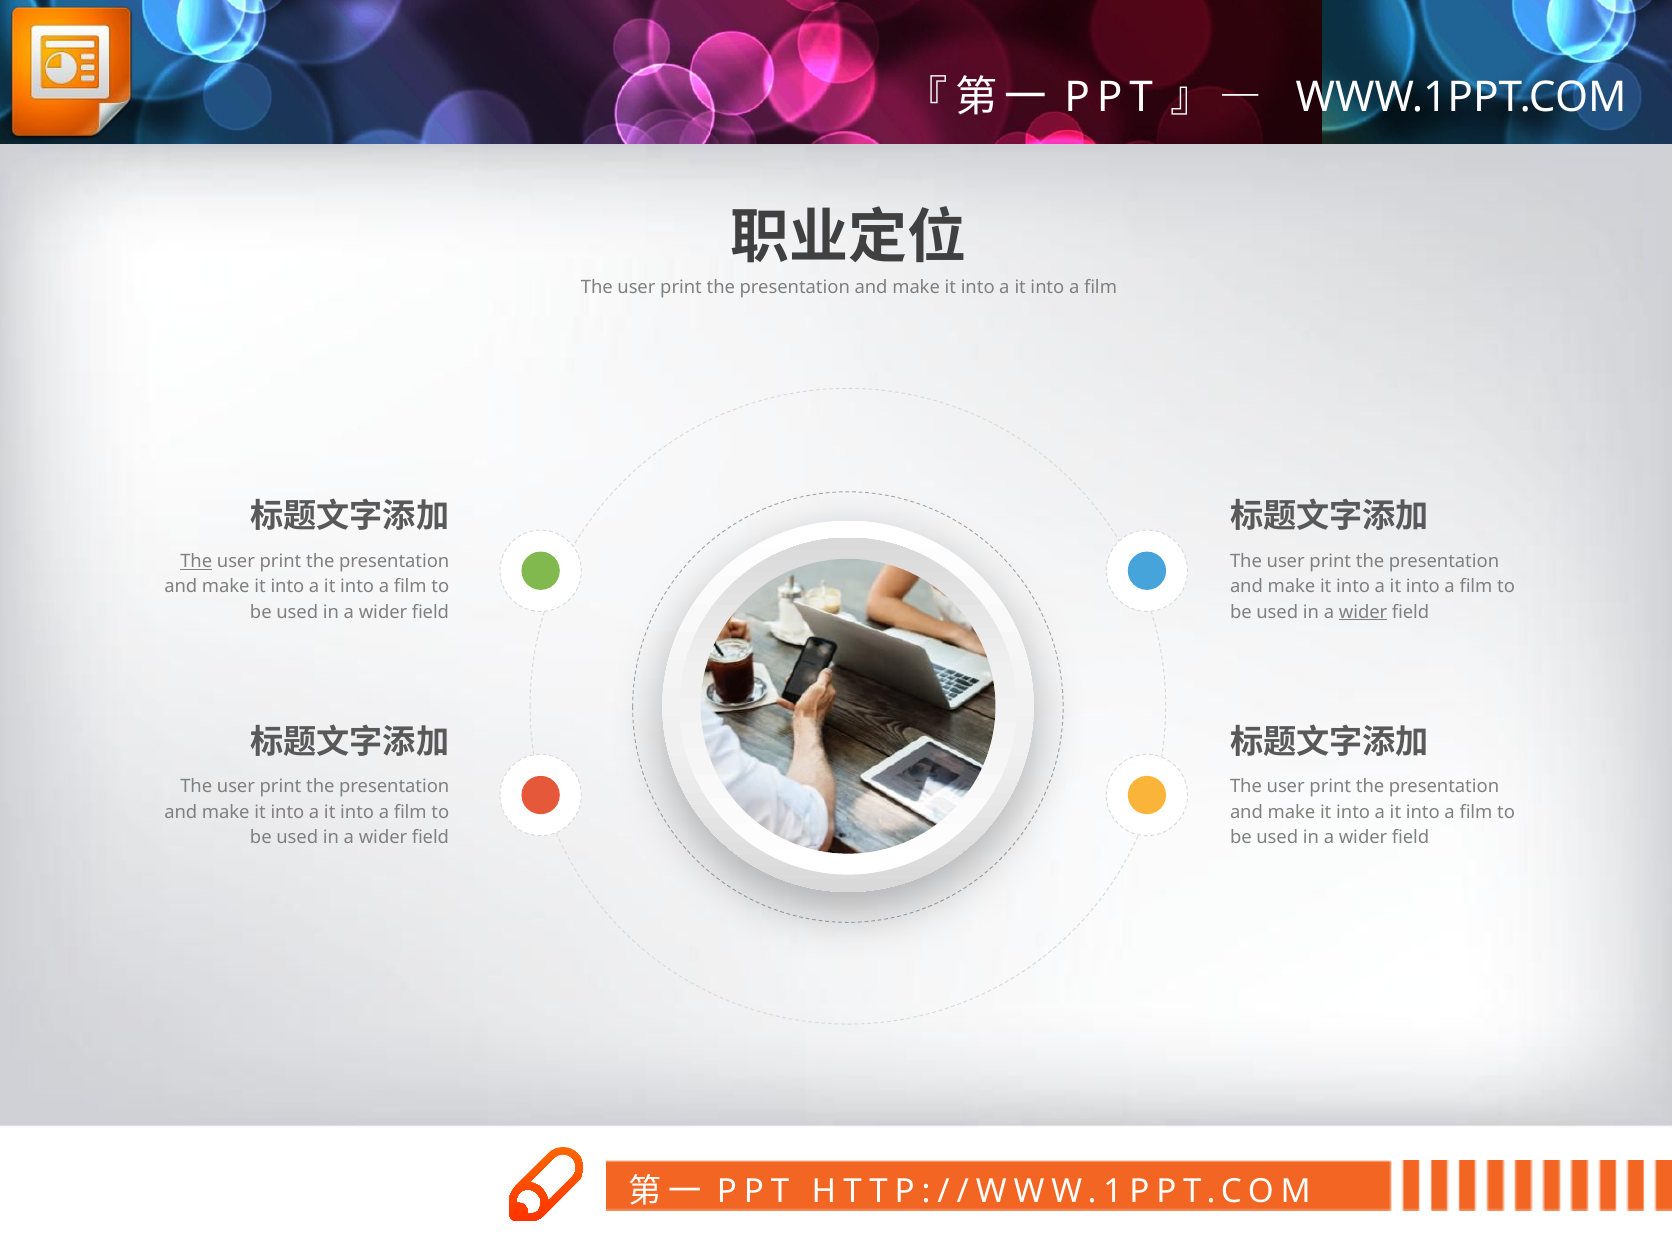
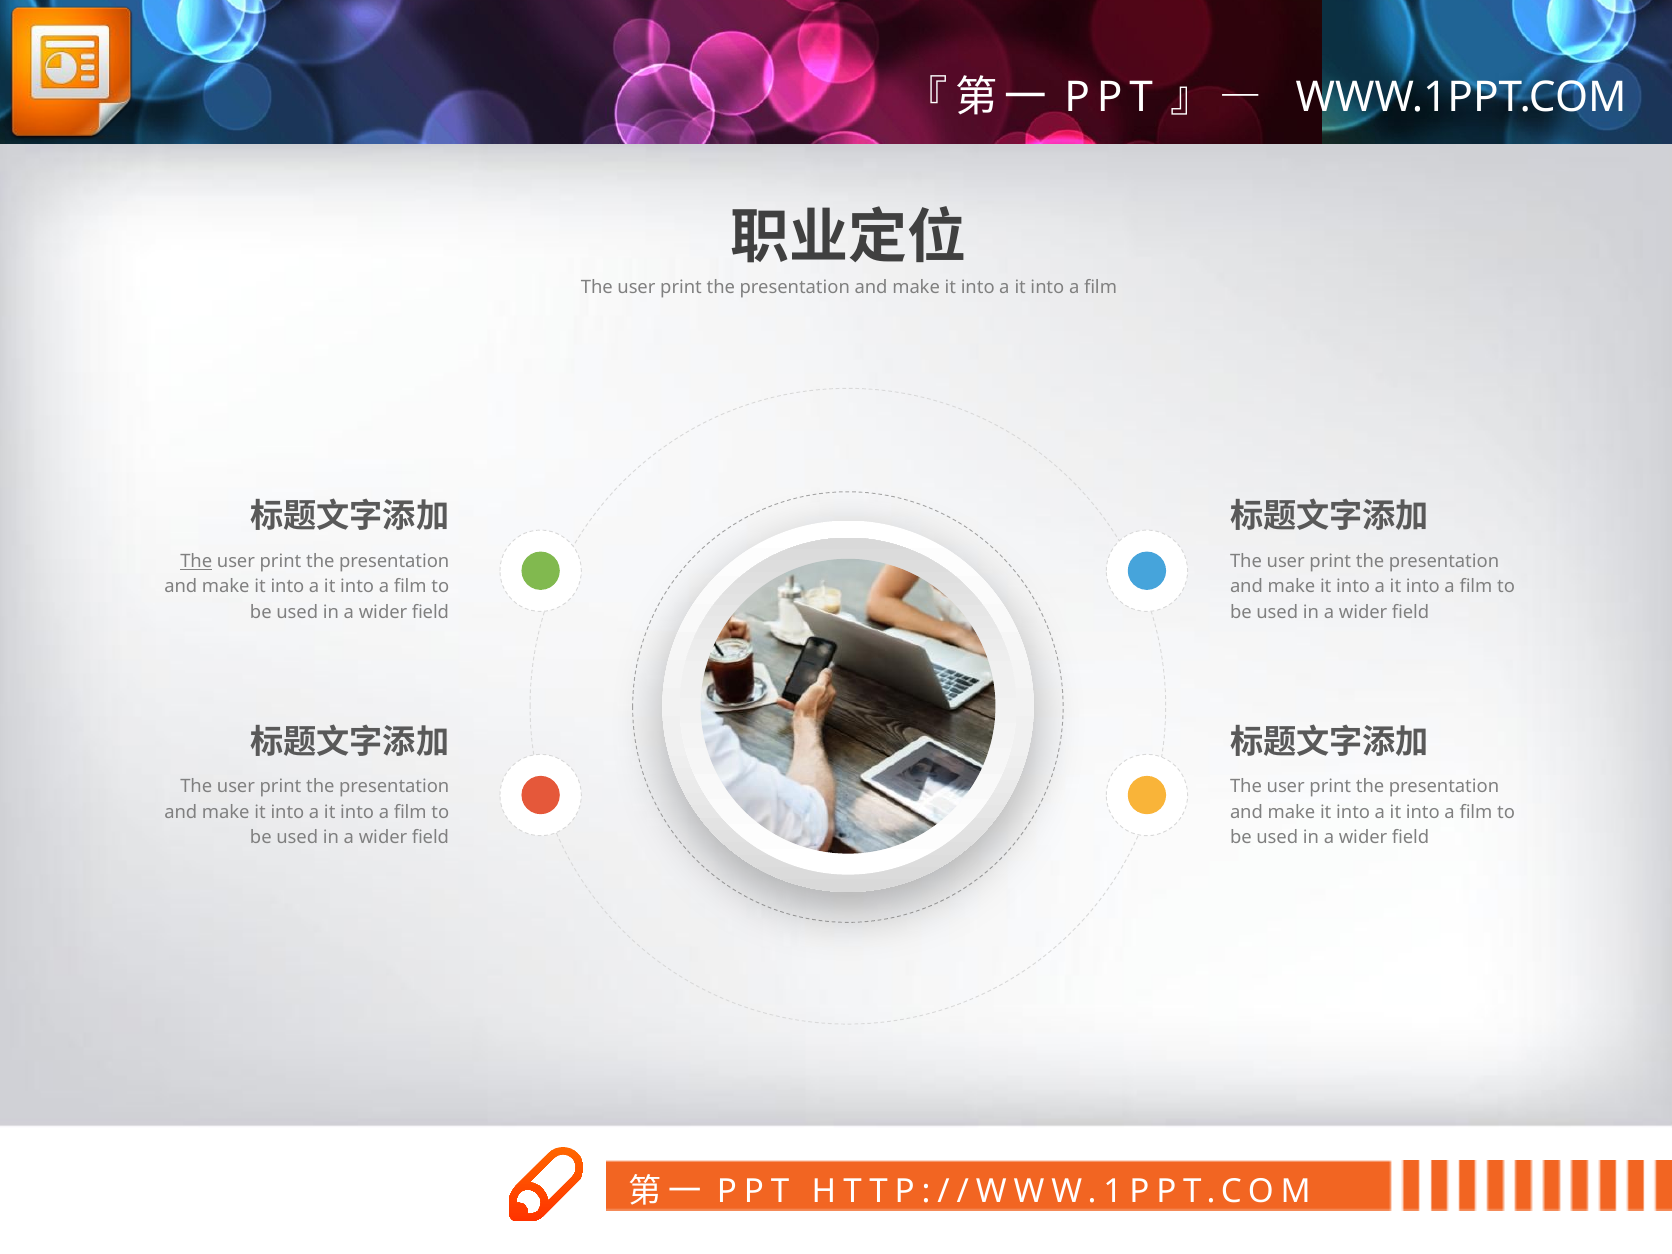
wider underline: present -> none (1363, 612)
